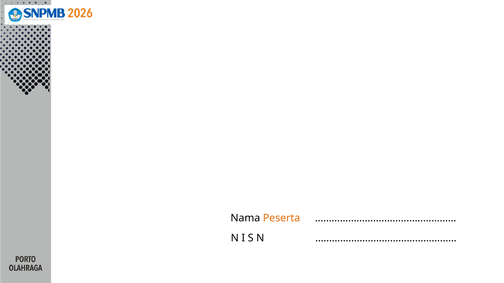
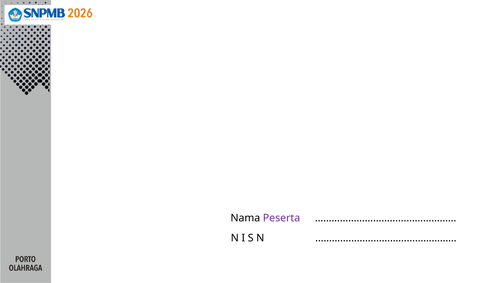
Peserta colour: orange -> purple (282, 218)
